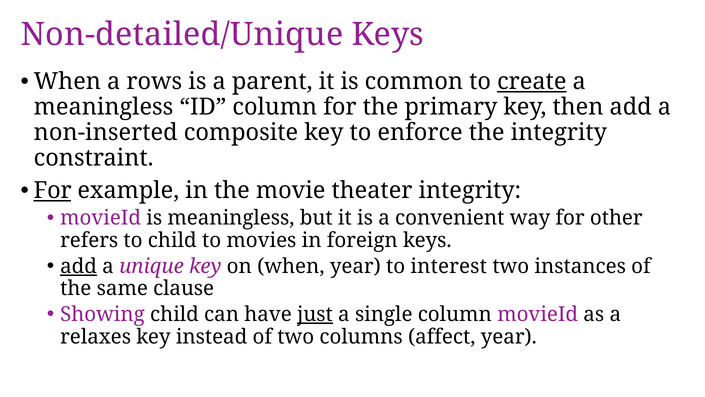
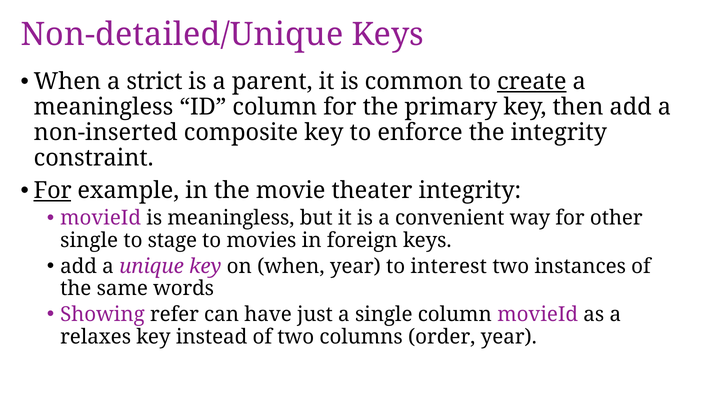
rows: rows -> strict (154, 82)
refers: refers -> single (89, 240)
to child: child -> stage (172, 240)
add underline: present -> none (79, 266)
clause: clause -> words (184, 288)
Showing child: child -> refer (174, 314)
just underline: present -> none (315, 314)
affect: affect -> order (442, 336)
